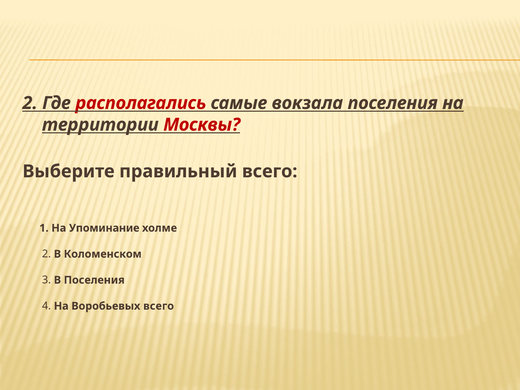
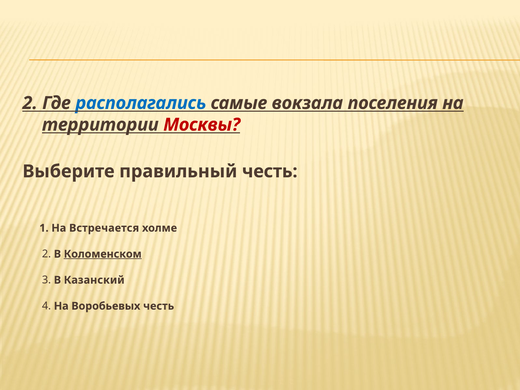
располагались colour: red -> blue (141, 103)
правильный всего: всего -> честь (270, 171)
Упоминание: Упоминание -> Встречается (104, 228)
Коломенском underline: none -> present (103, 254)
В Поселения: Поселения -> Казанский (94, 280)
Воробьевых всего: всего -> честь (159, 306)
